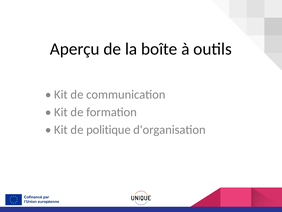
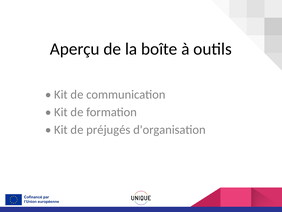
politique: politique -> préjugés (108, 130)
